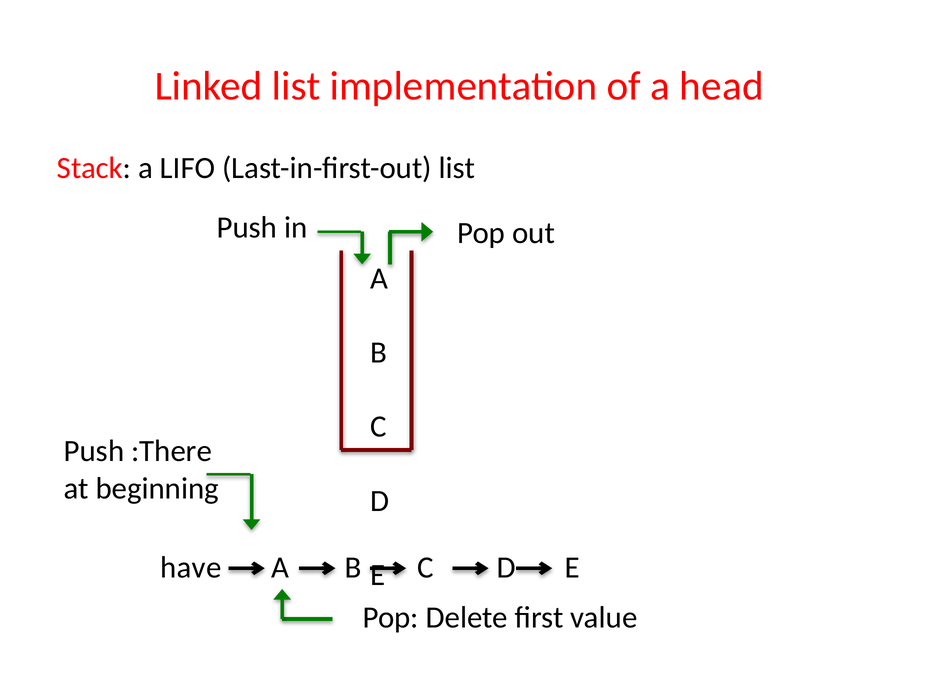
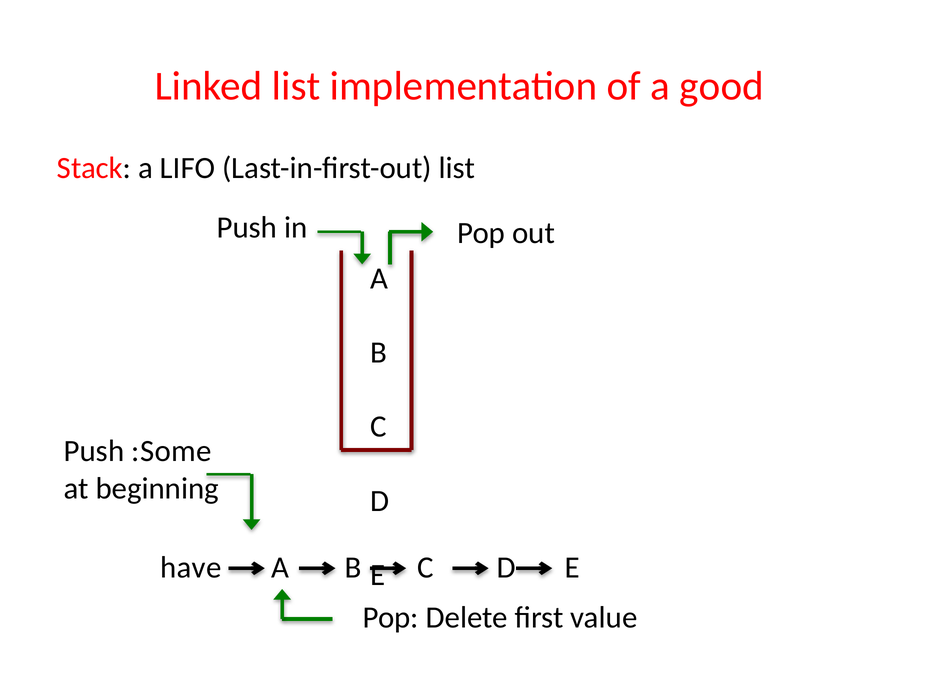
head: head -> good (722, 86)
:There: :There -> :Some (171, 451)
